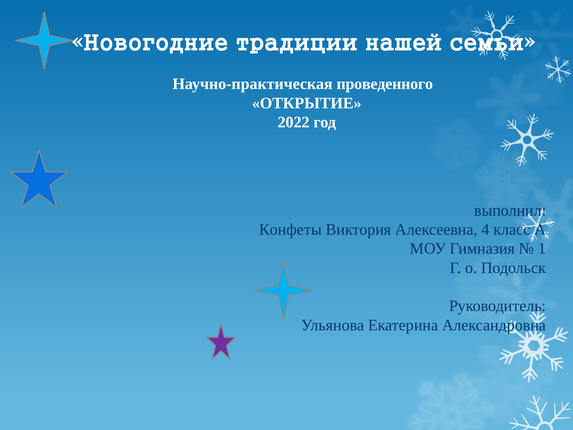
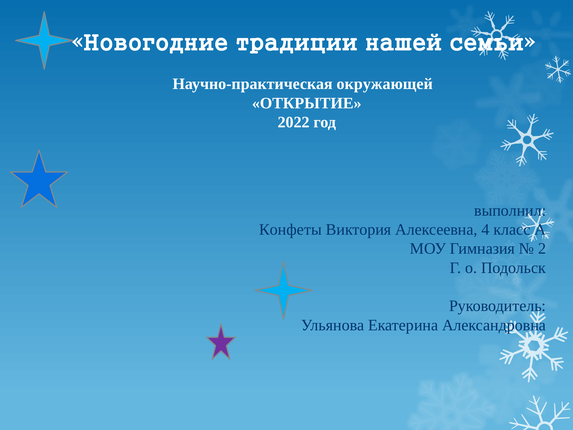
проведенного: проведенного -> окружающей (385, 84)
1: 1 -> 2 (542, 249)
